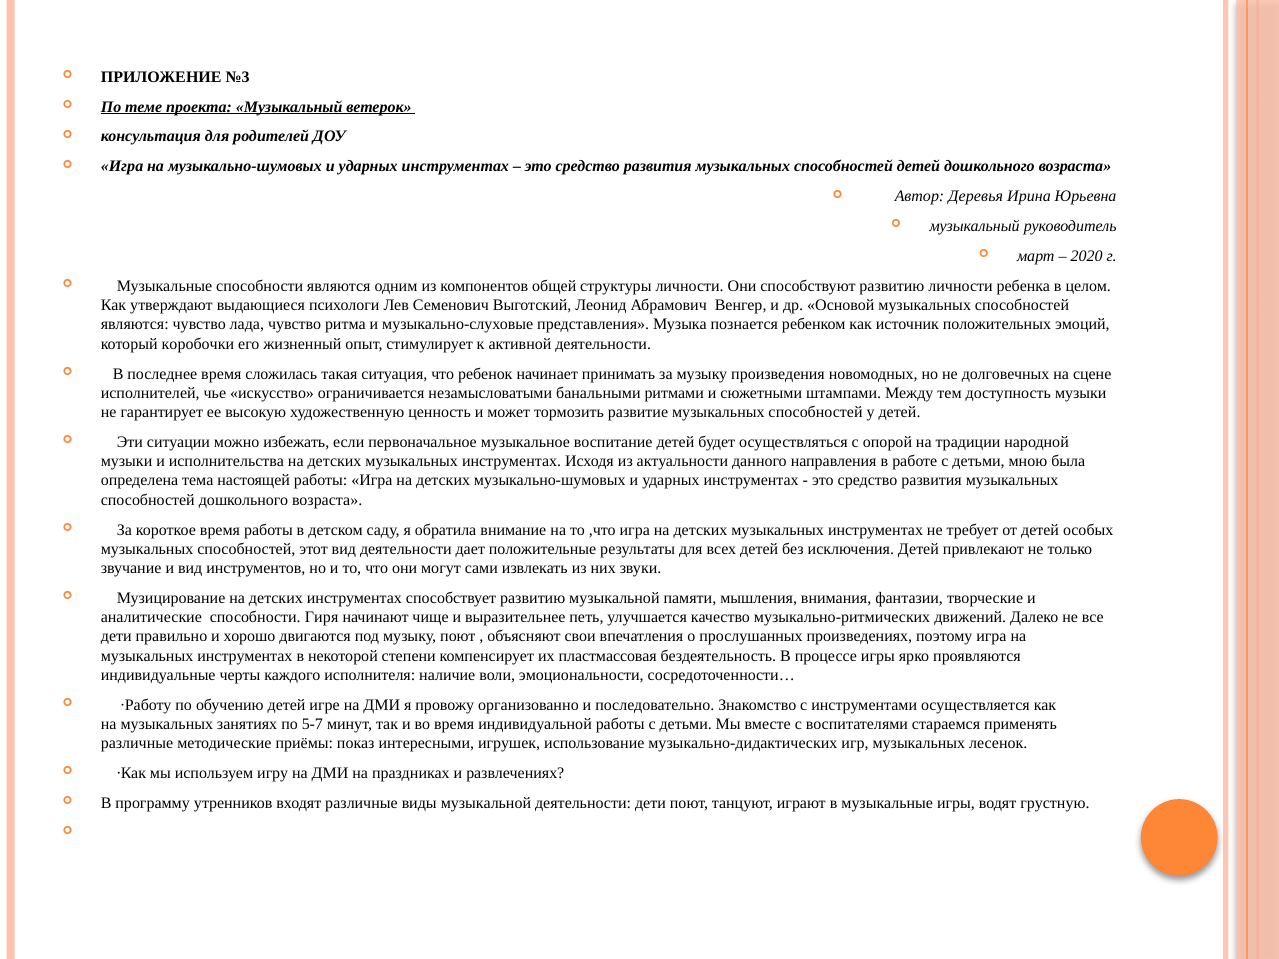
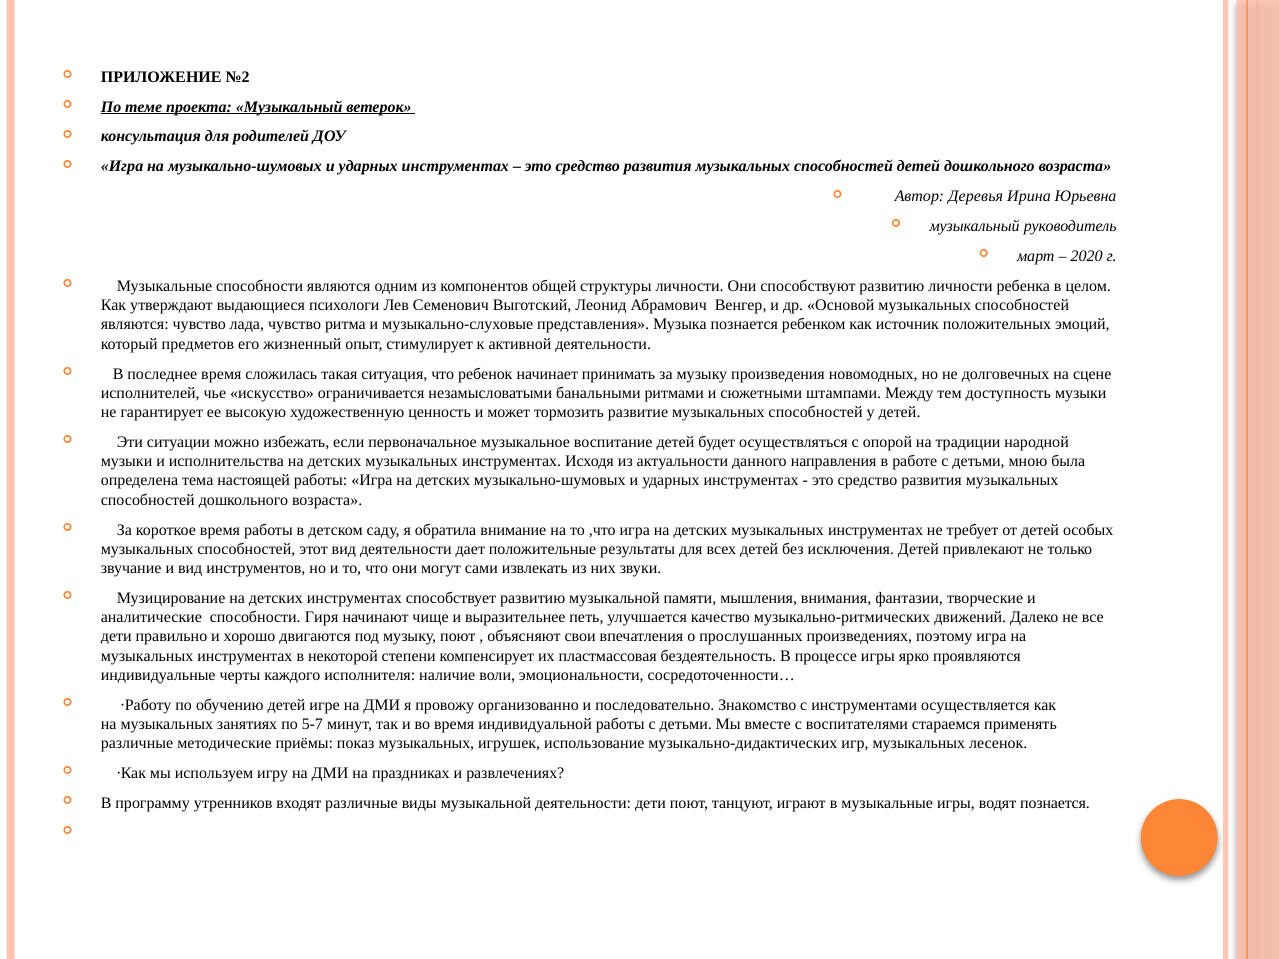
№3: №3 -> №2 (238, 77)
коробочки: коробочки -> предметов (198, 344)
показ интересными: интересными -> музыкальных (426, 744)
водят грустную: грустную -> познается (1055, 803)
